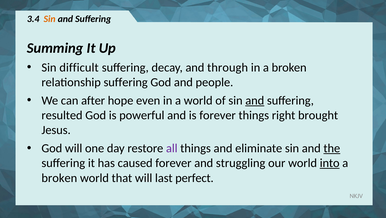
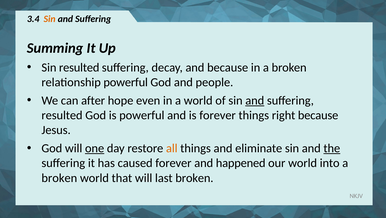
Sin difficult: difficult -> resulted (79, 67)
and through: through -> because (228, 67)
relationship suffering: suffering -> powerful (126, 82)
right brought: brought -> because (318, 115)
one underline: none -> present (95, 148)
all colour: purple -> orange (172, 148)
struggling: struggling -> happened (241, 163)
into underline: present -> none (330, 163)
last perfect: perfect -> broken (194, 178)
